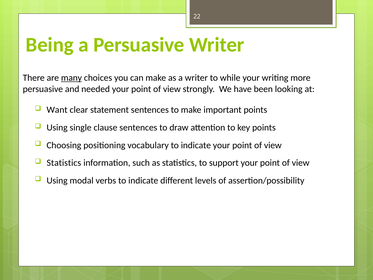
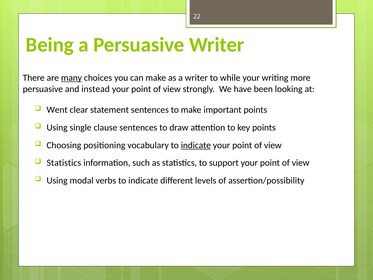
needed: needed -> instead (96, 89)
Want: Want -> Went (57, 110)
indicate underline: none -> present (196, 145)
